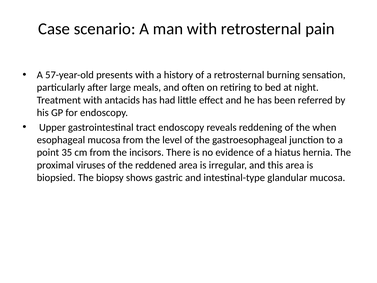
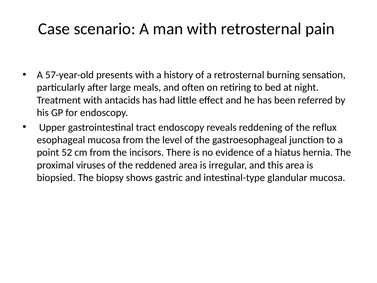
when: when -> reflux (325, 127)
35: 35 -> 52 (67, 152)
